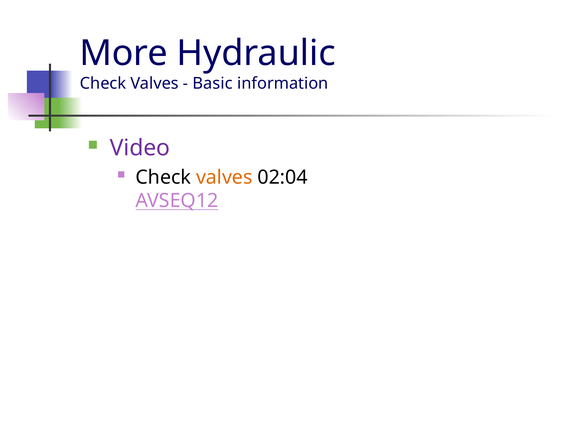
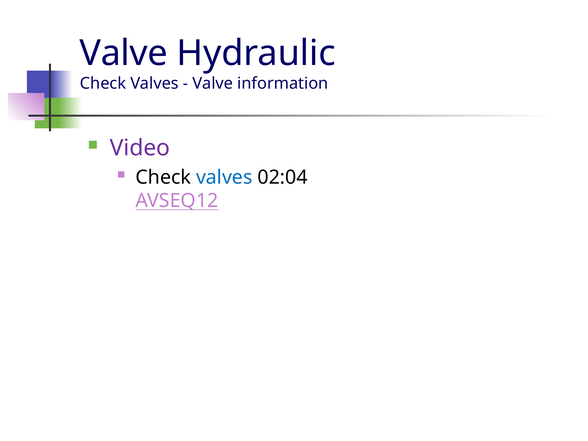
More: More -> Valve (124, 53)
Basic: Basic -> Valve (213, 83)
valves colour: orange -> blue (224, 177)
